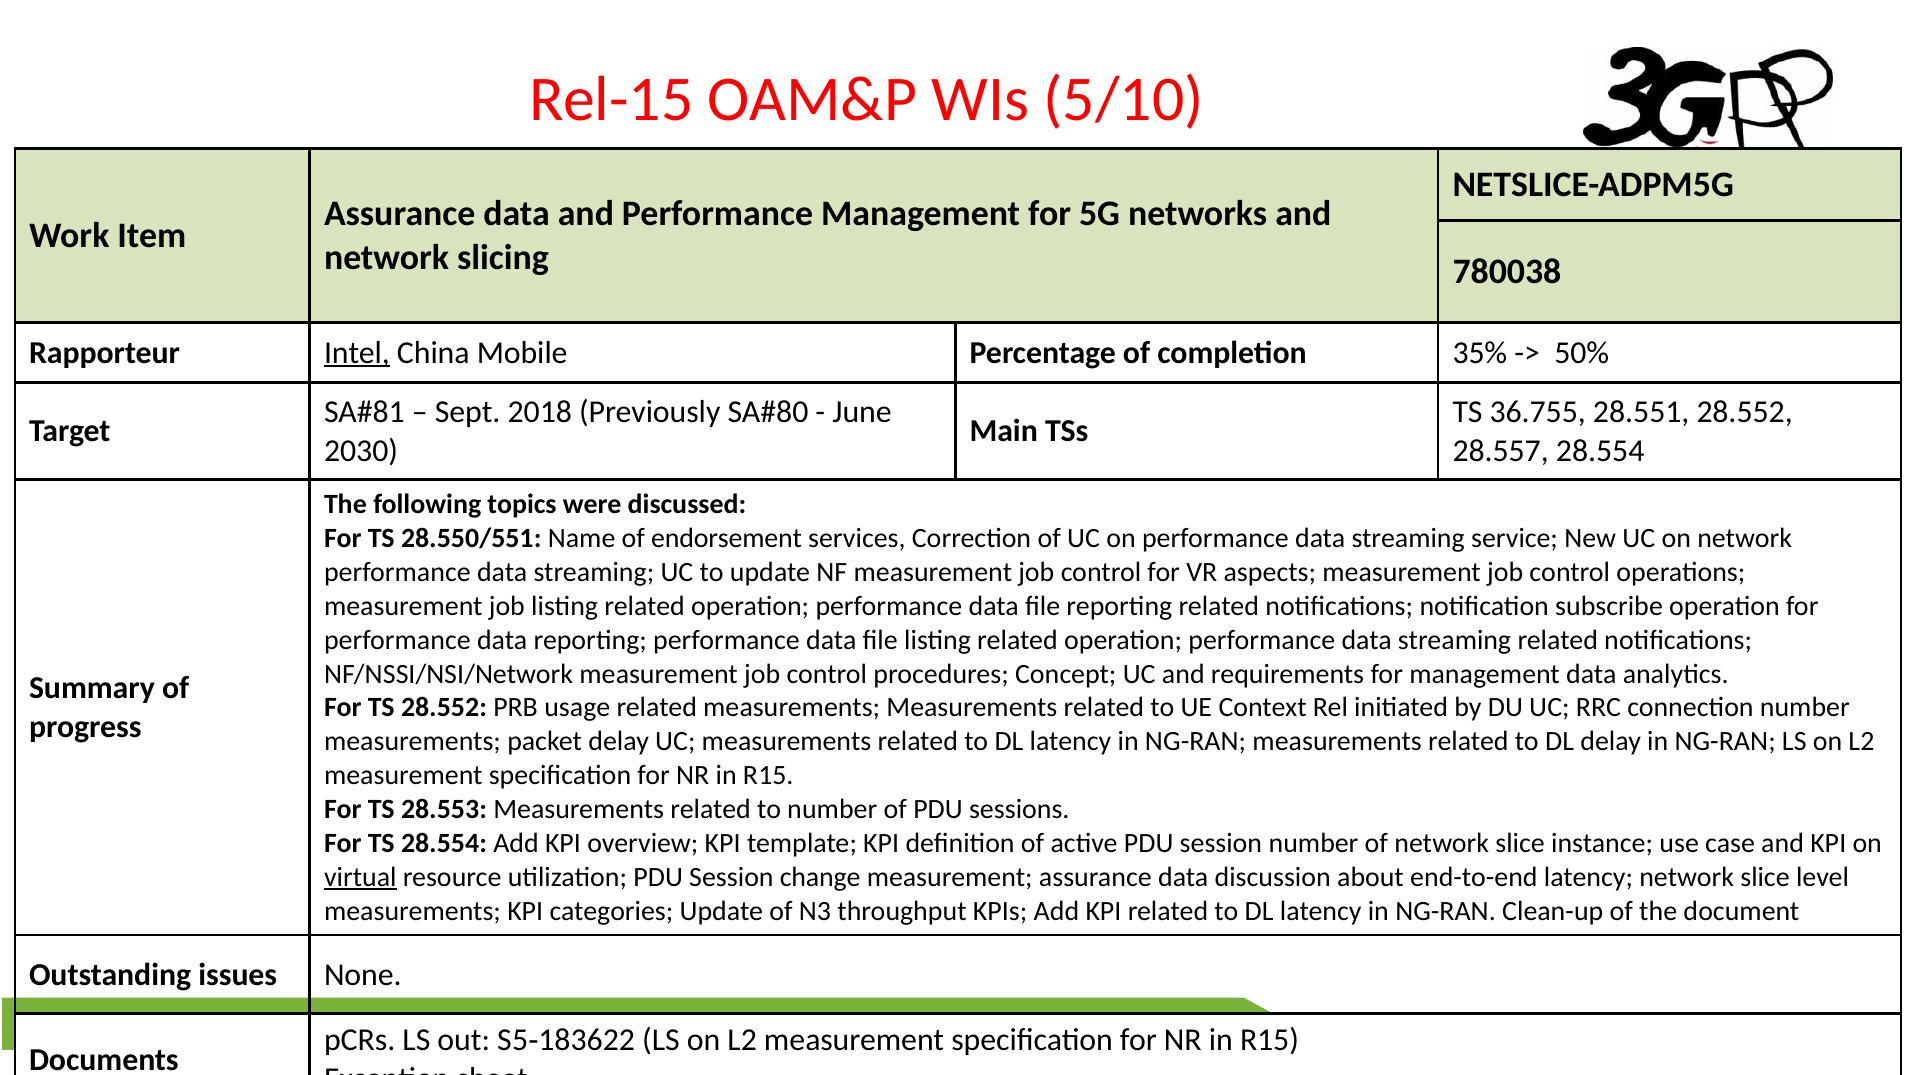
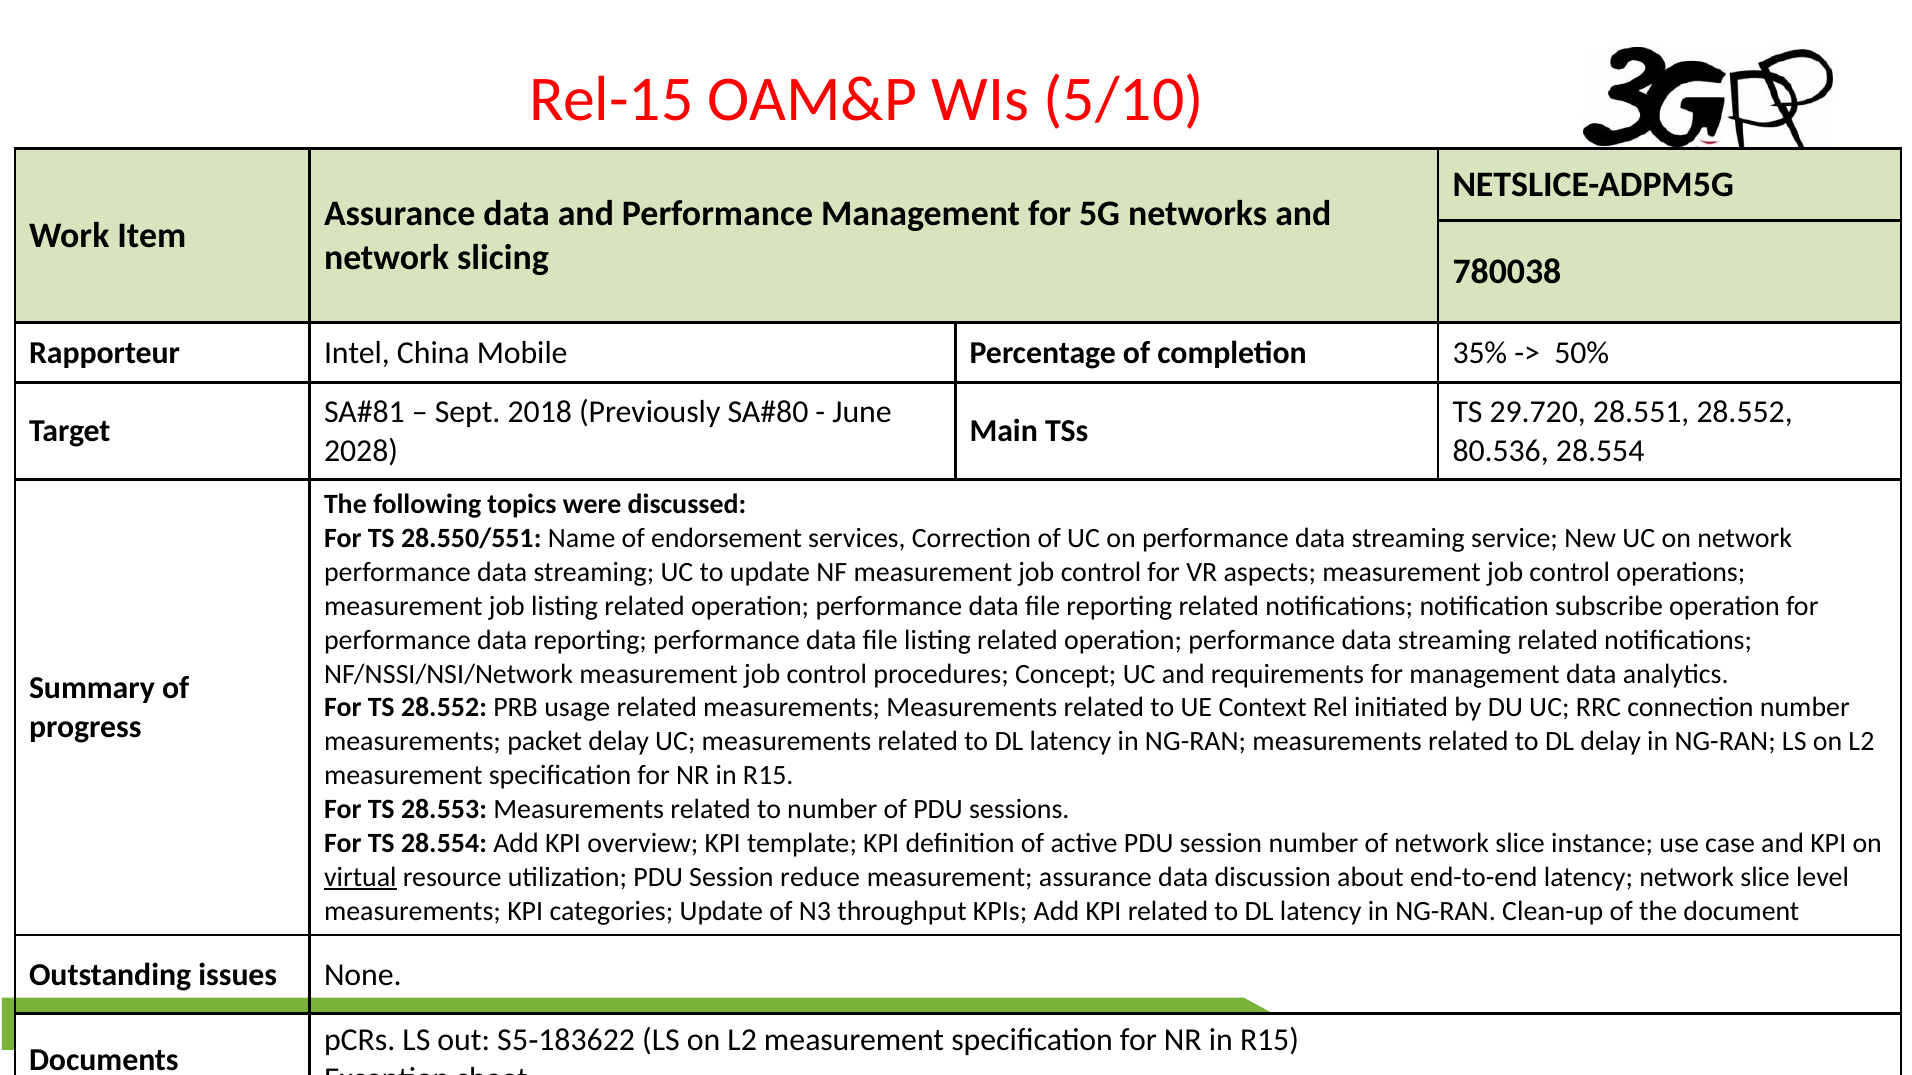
Intel underline: present -> none (357, 353)
36.755: 36.755 -> 29.720 (1538, 412)
2030: 2030 -> 2028 (361, 451)
28.557: 28.557 -> 80.536 (1501, 451)
change: change -> reduce (820, 878)
